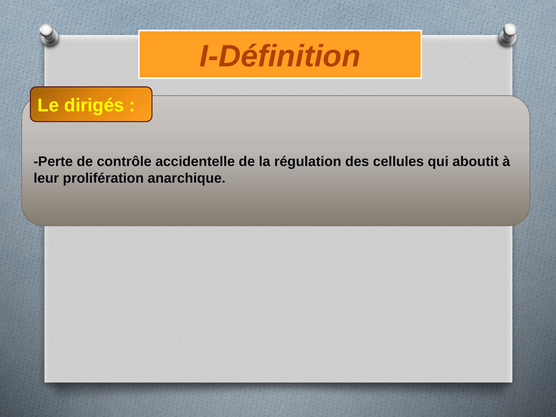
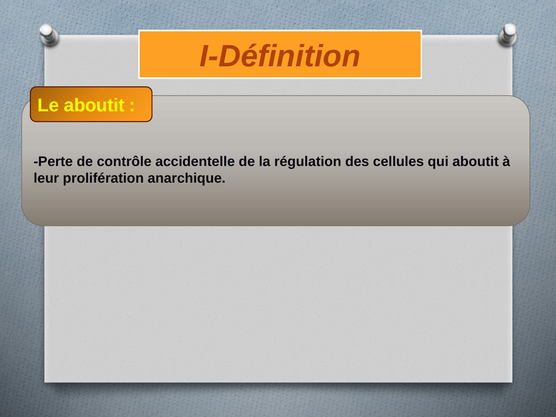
Le dirigés: dirigés -> aboutit (94, 106)
